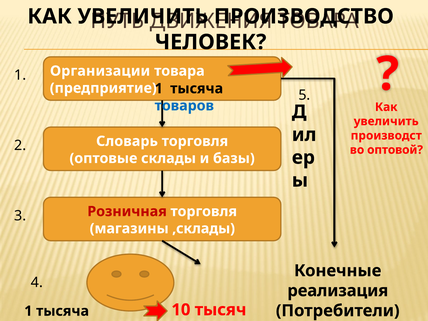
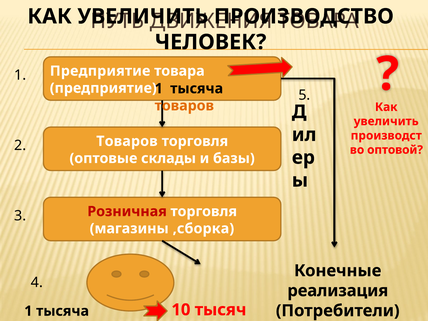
Организации: Организации -> Предприятие (100, 71)
товаров colour: blue -> orange (184, 106)
Словарь: Словарь -> Товаров (127, 141)
,склады: ,склады -> ,сборка (203, 229)
